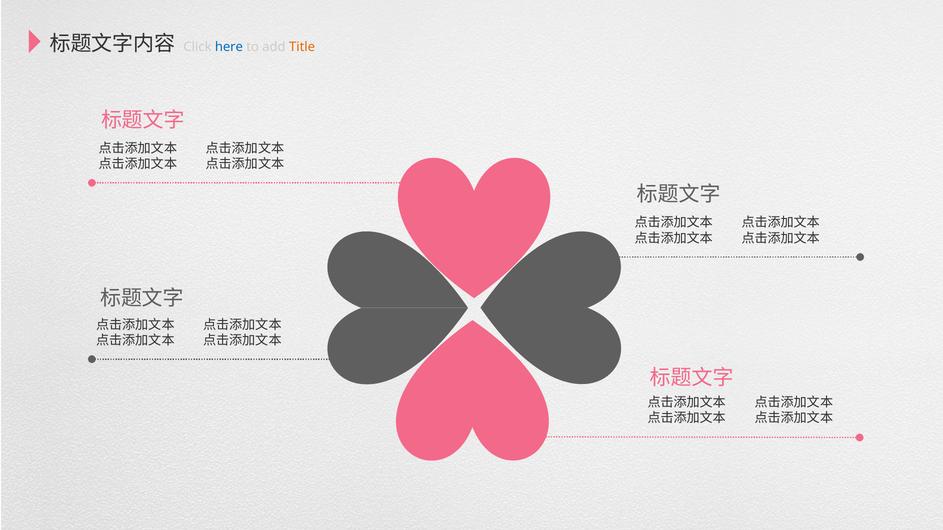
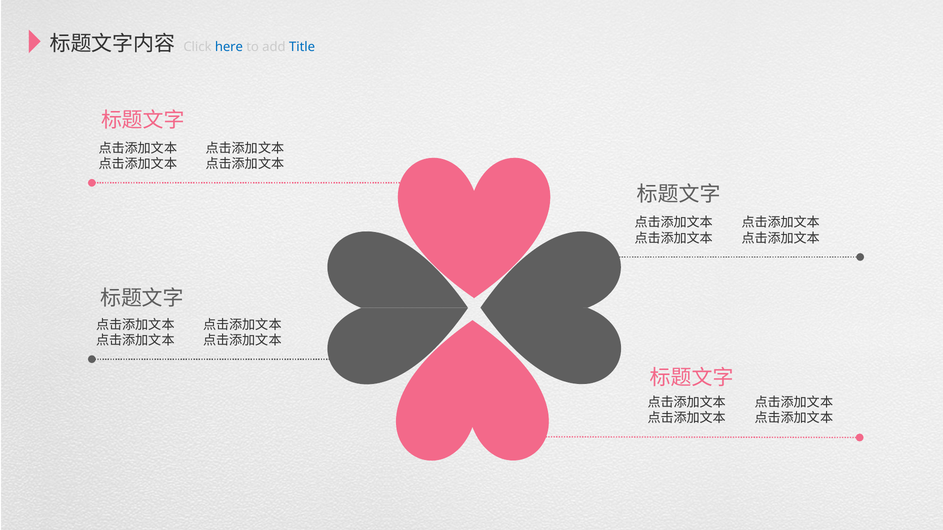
Title colour: orange -> blue (302, 47)
